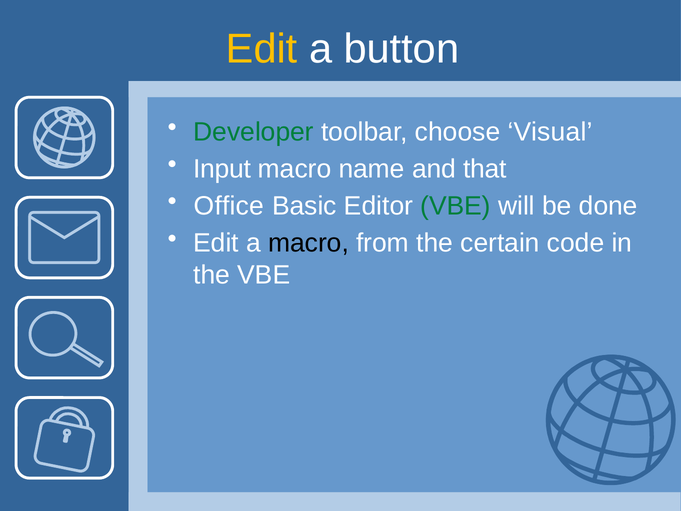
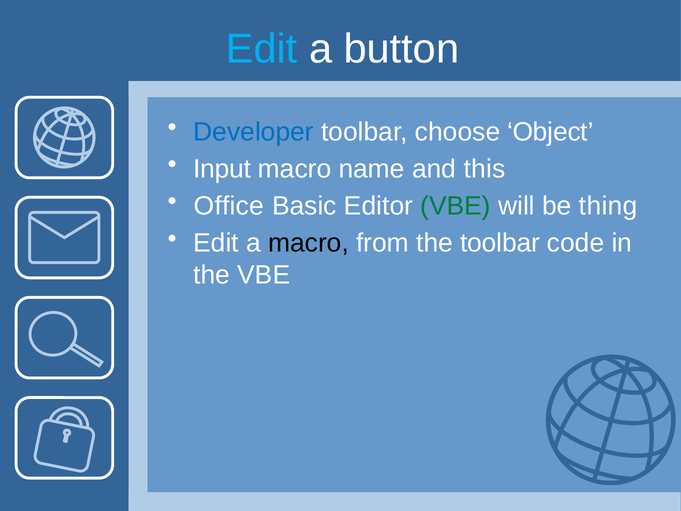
Edit colour: yellow -> light blue (262, 49)
Developer colour: green -> blue (254, 132)
Visual: Visual -> Object (550, 132)
that: that -> this (485, 169)
done: done -> thing (608, 206)
the certain: certain -> toolbar (500, 243)
